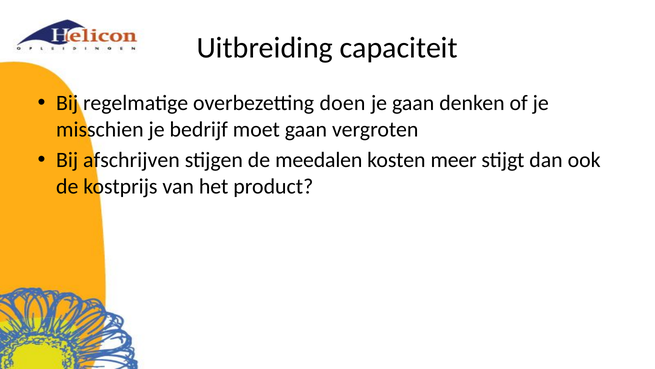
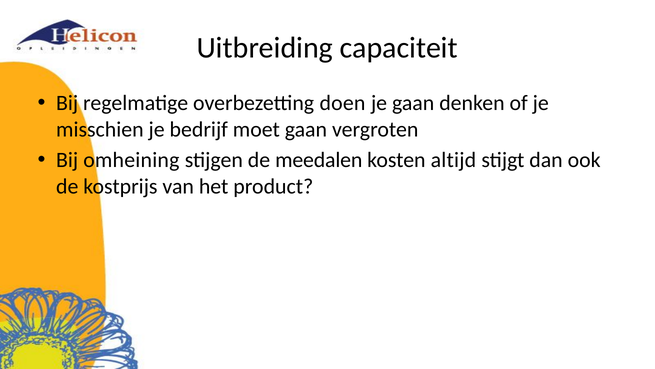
afschrijven: afschrijven -> omheining (131, 160)
meer: meer -> altijd (453, 160)
